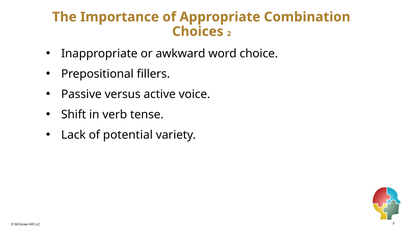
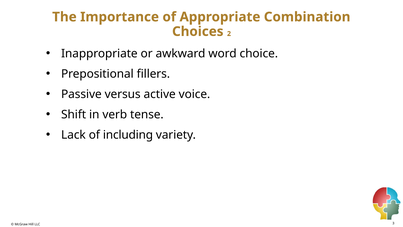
potential: potential -> including (128, 135)
